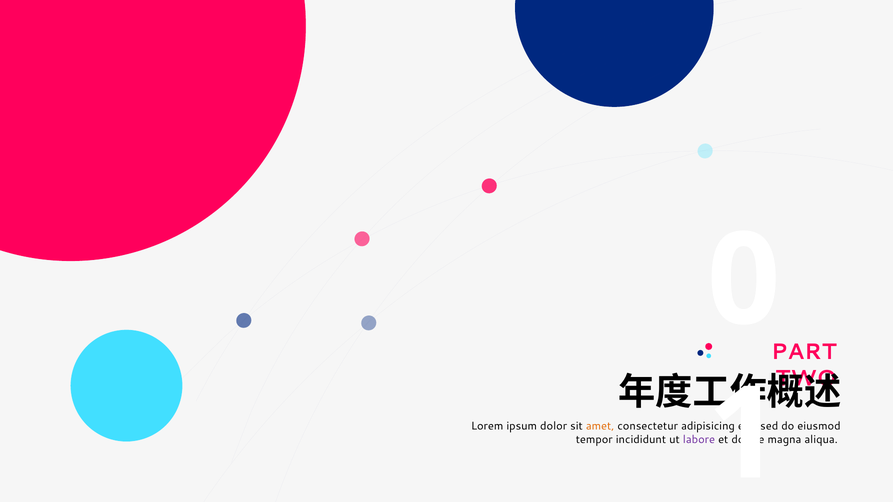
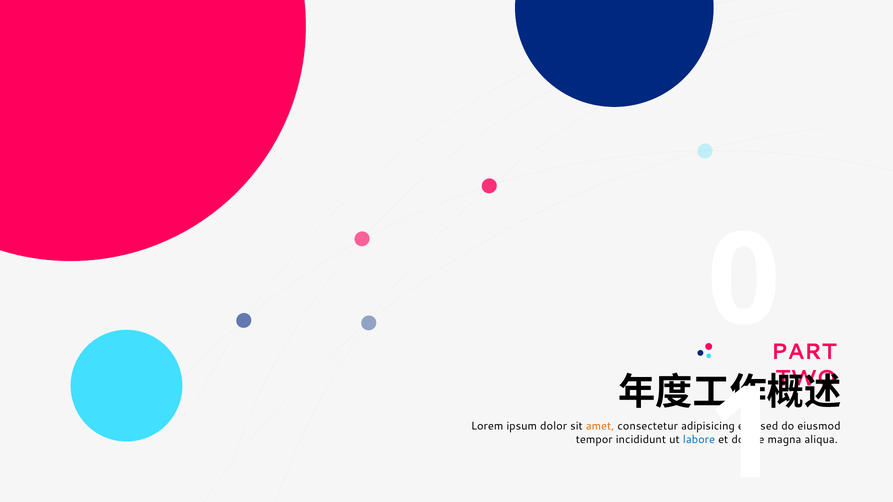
labore colour: purple -> blue (699, 440)
